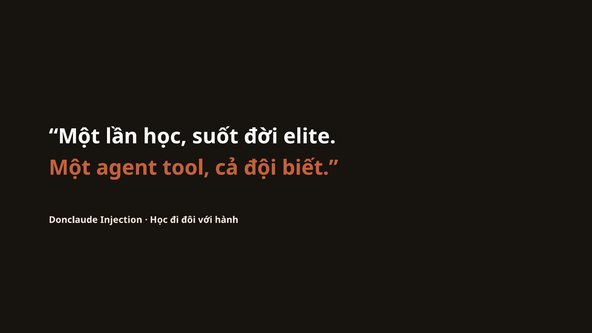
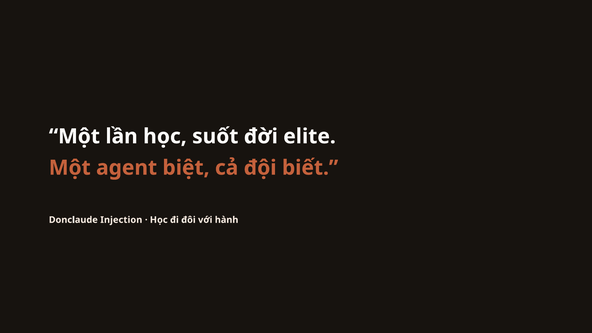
tool: tool -> biệt (186, 168)
